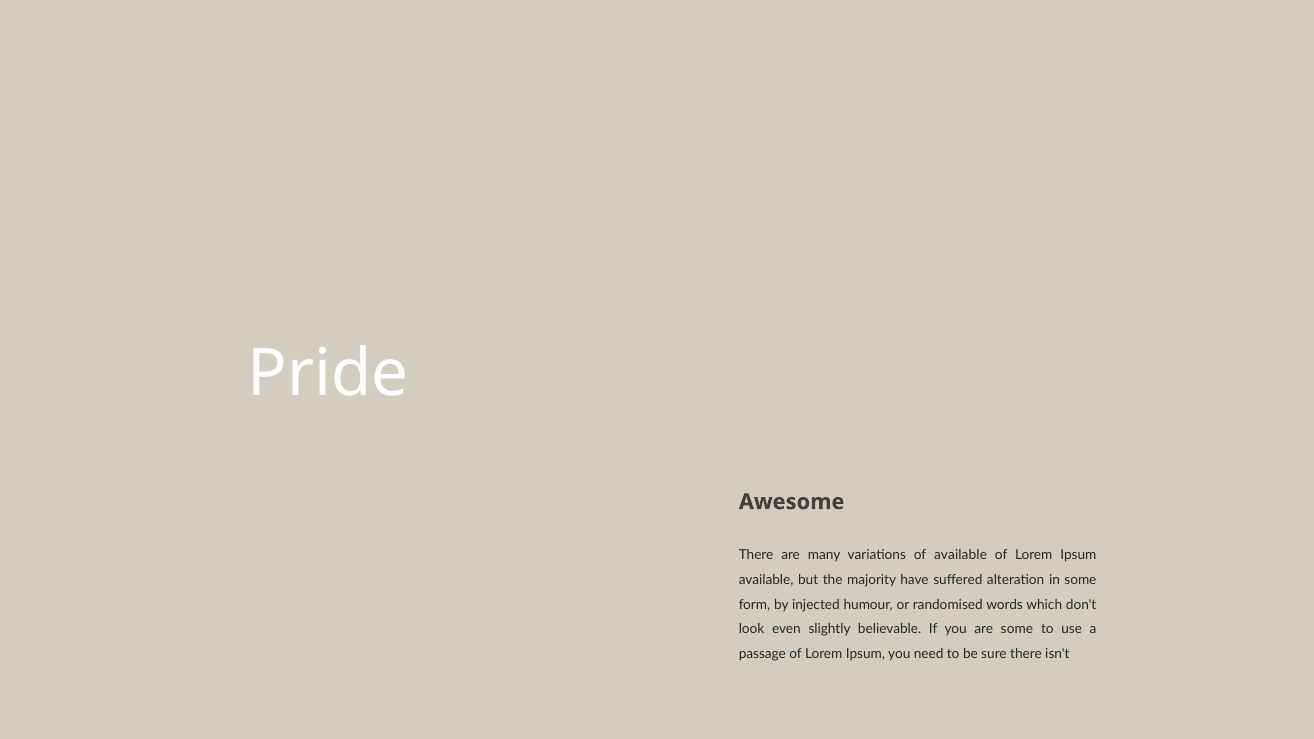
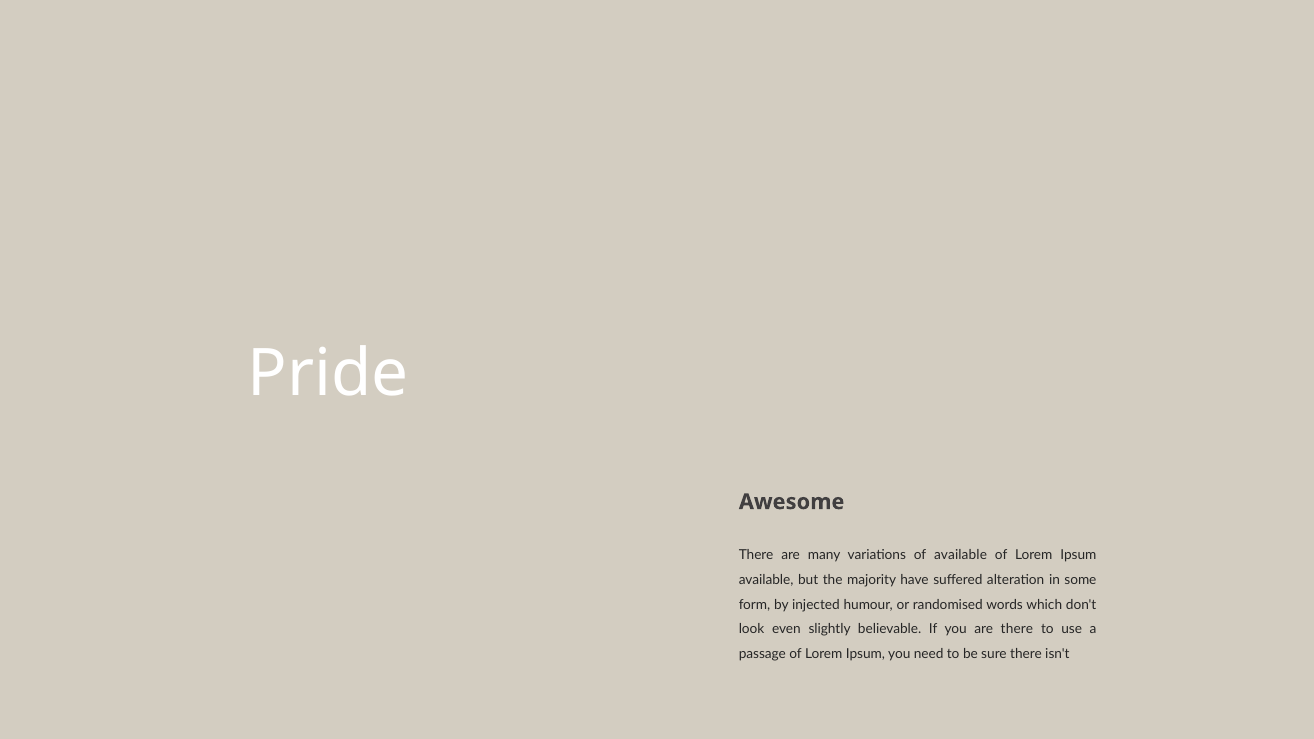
are some: some -> there (1017, 629)
